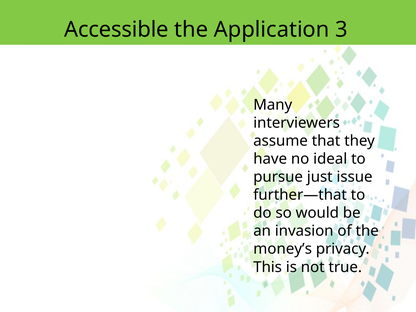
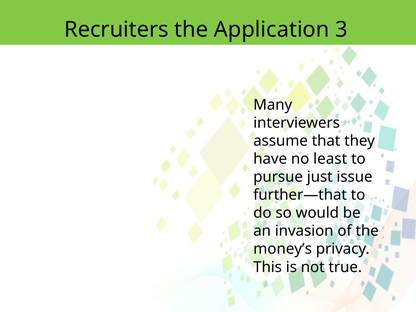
Accessible: Accessible -> Recruiters (116, 30)
ideal: ideal -> least (330, 159)
